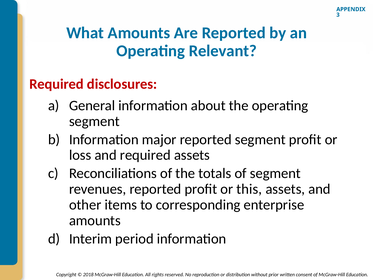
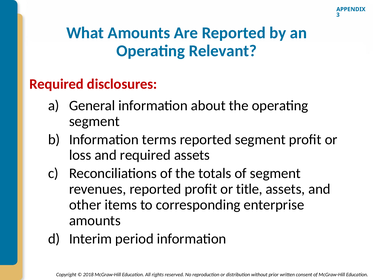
major: major -> terms (159, 139)
this: this -> title (249, 189)
